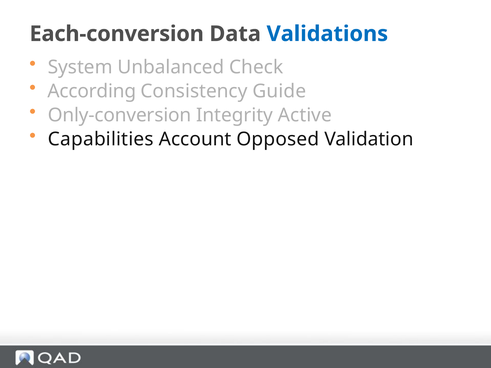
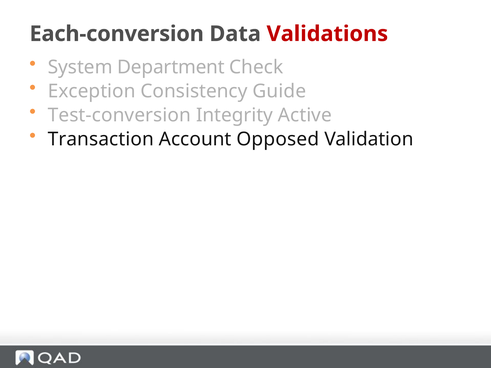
Validations colour: blue -> red (327, 34)
Unbalanced: Unbalanced -> Department (171, 67)
According: According -> Exception (92, 91)
Only-conversion: Only-conversion -> Test-conversion (119, 115)
Capabilities: Capabilities -> Transaction (101, 139)
